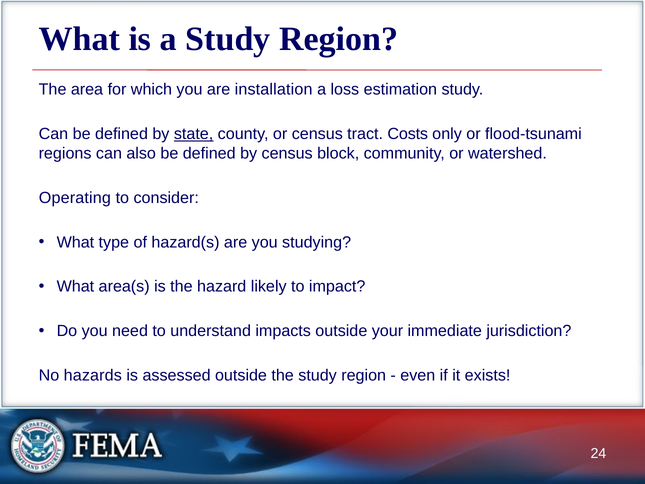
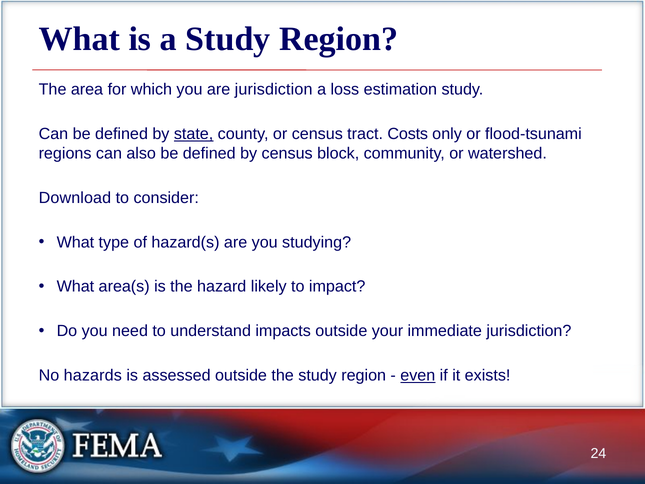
are installation: installation -> jurisdiction (274, 89)
Operating: Operating -> Download (75, 198)
even underline: none -> present (418, 375)
